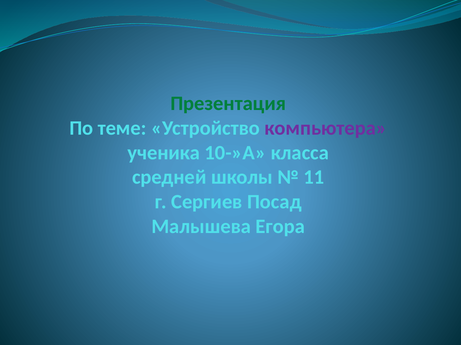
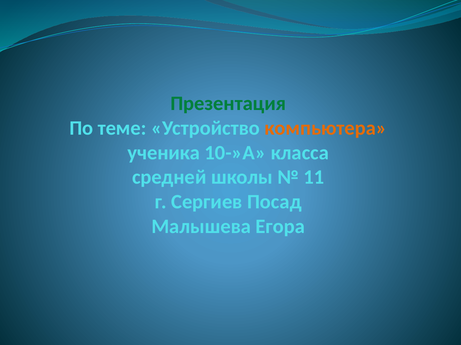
компьютера colour: purple -> orange (326, 128)
